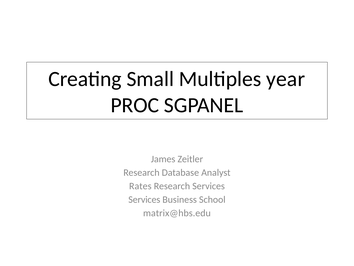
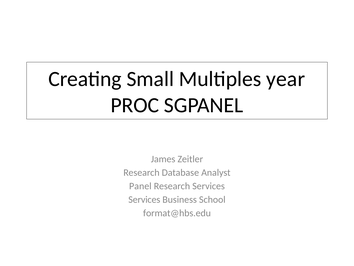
Rates: Rates -> Panel (140, 186)
matrix@hbs.edu: matrix@hbs.edu -> format@hbs.edu (177, 213)
